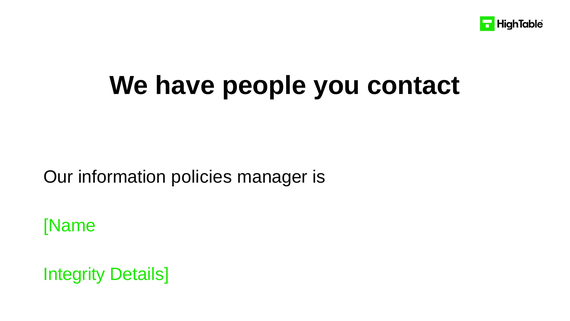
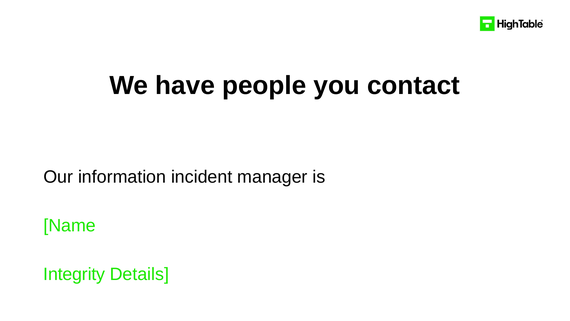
policies: policies -> incident (202, 177)
